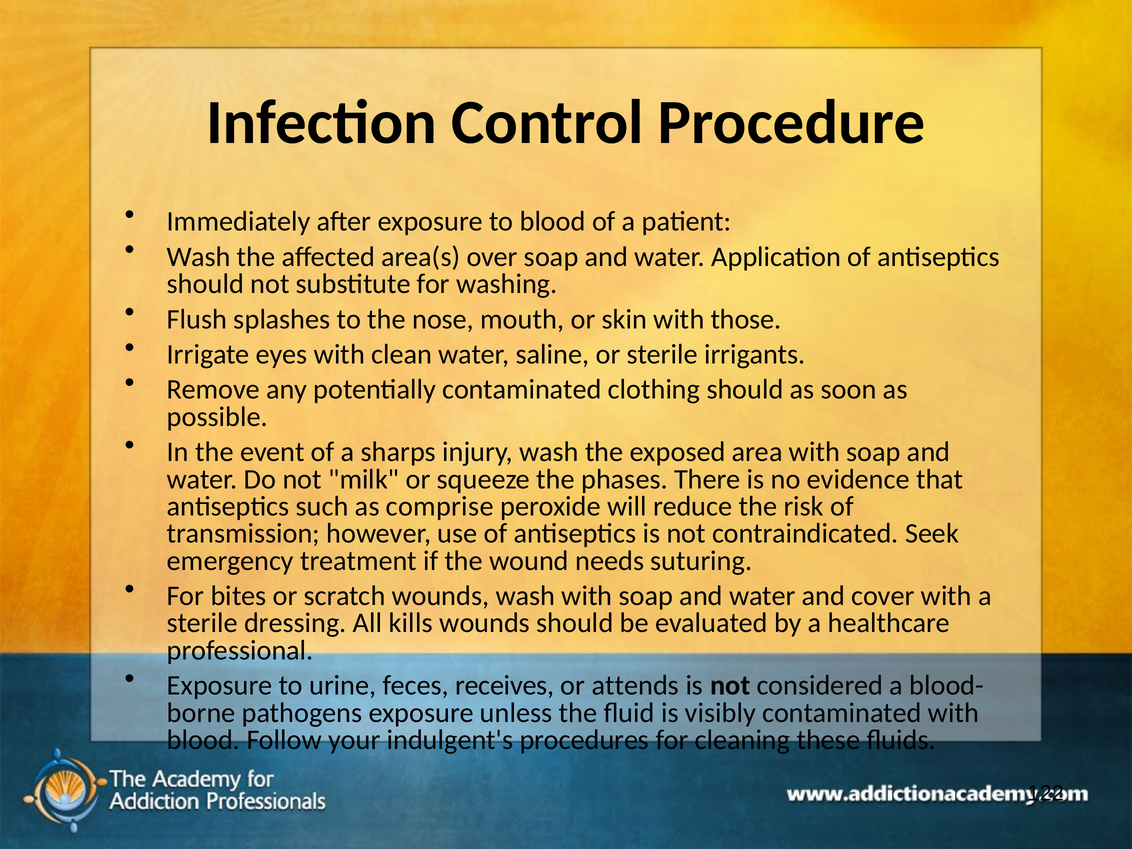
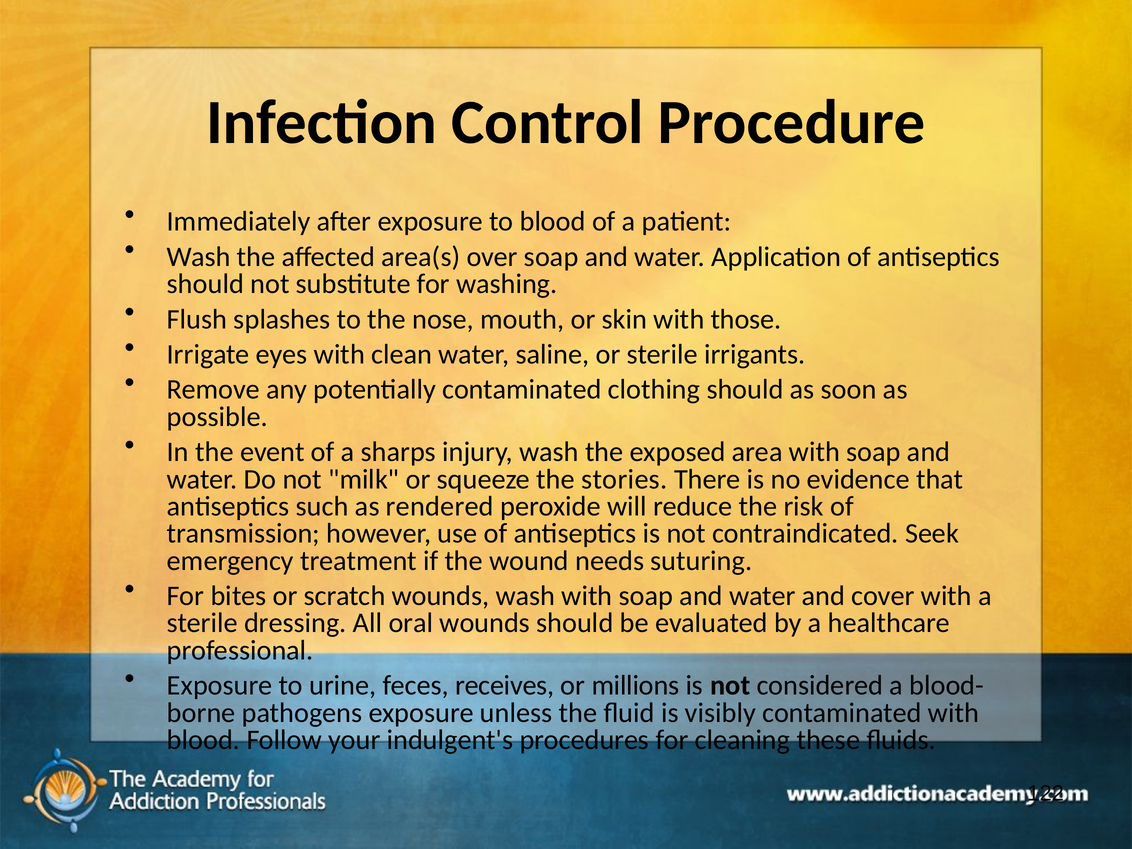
phases: phases -> stories (624, 479)
comprise: comprise -> rendered (440, 506)
kills: kills -> oral (411, 623)
attends: attends -> millions (635, 686)
